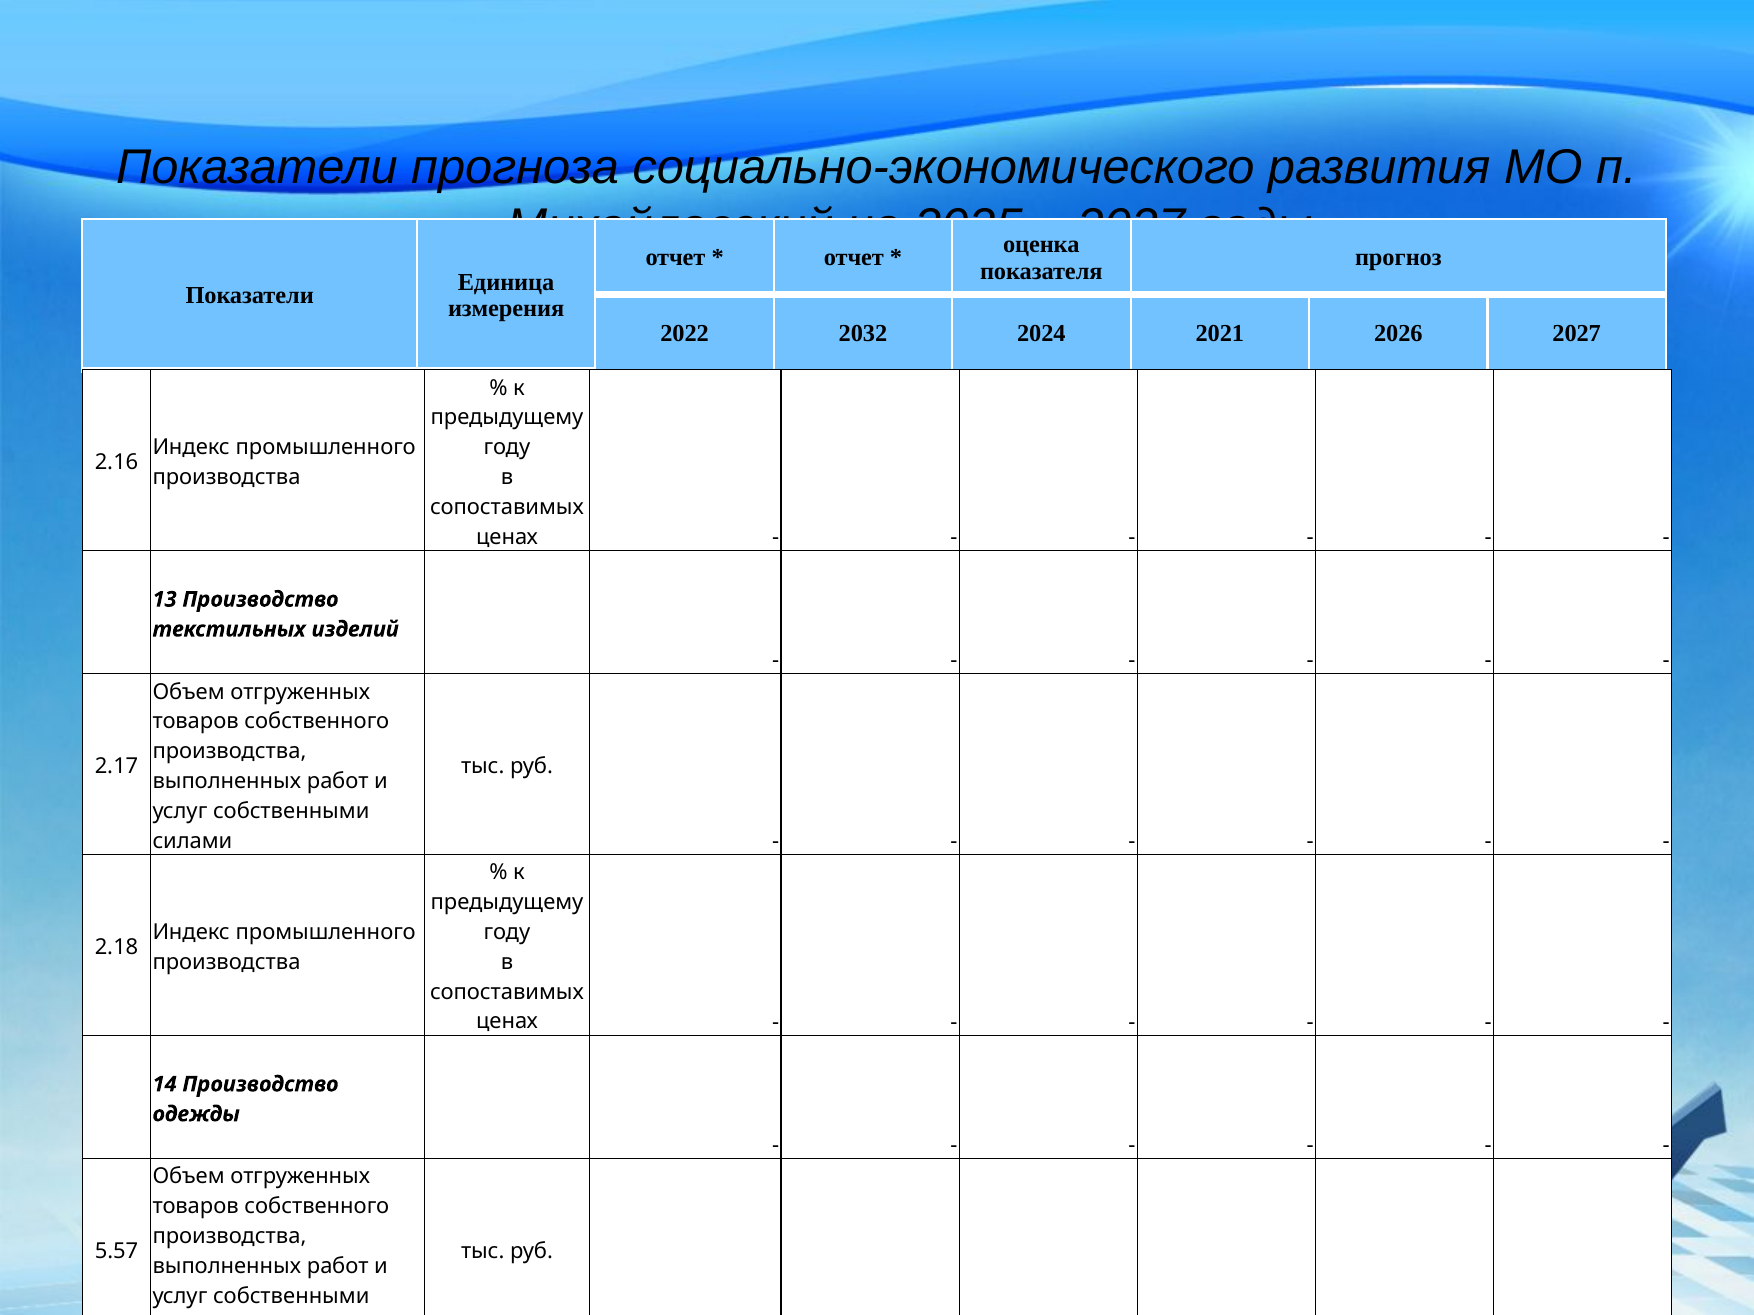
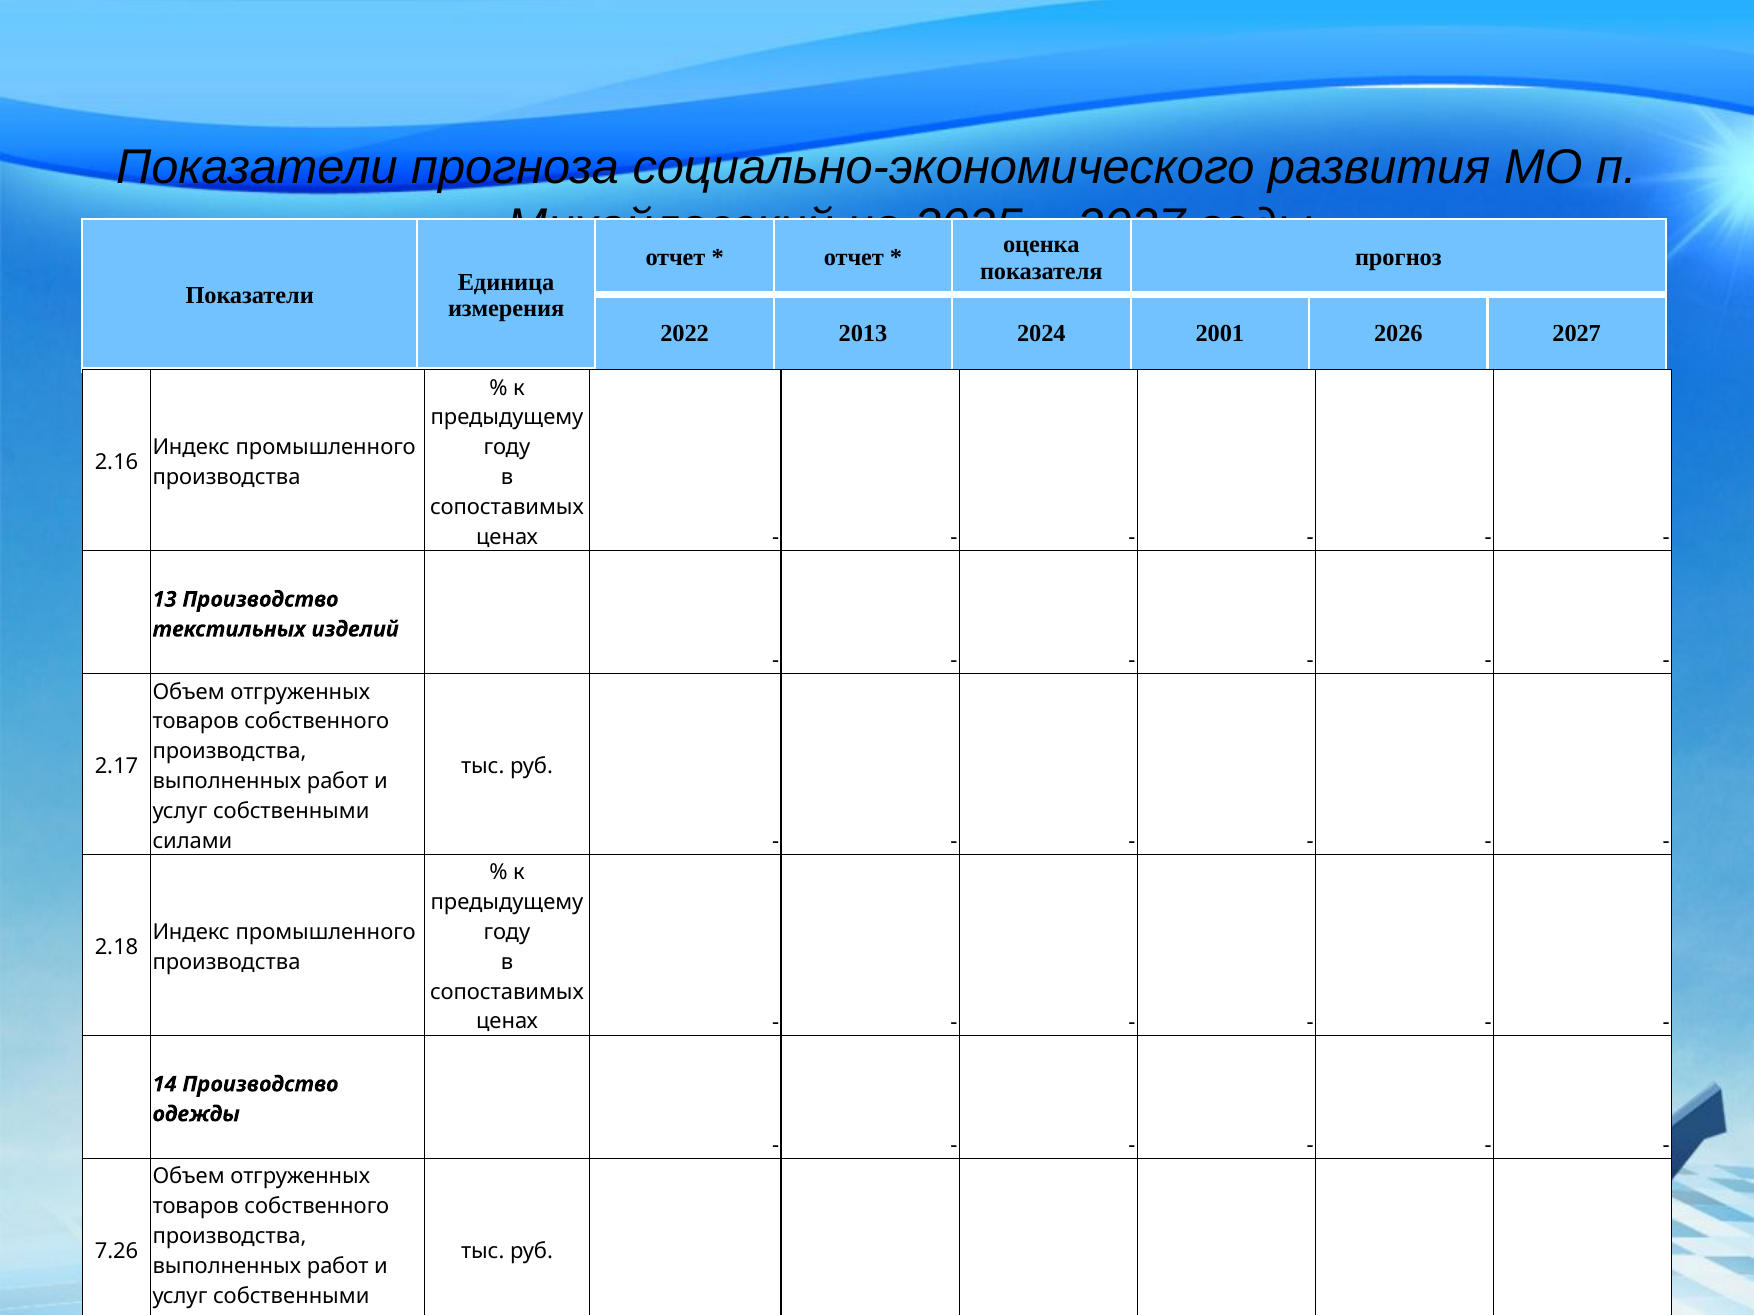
2032: 2032 -> 2013 (863, 333)
2021: 2021 -> 2001 (1220, 333)
5.57: 5.57 -> 7.26 (117, 1252)
